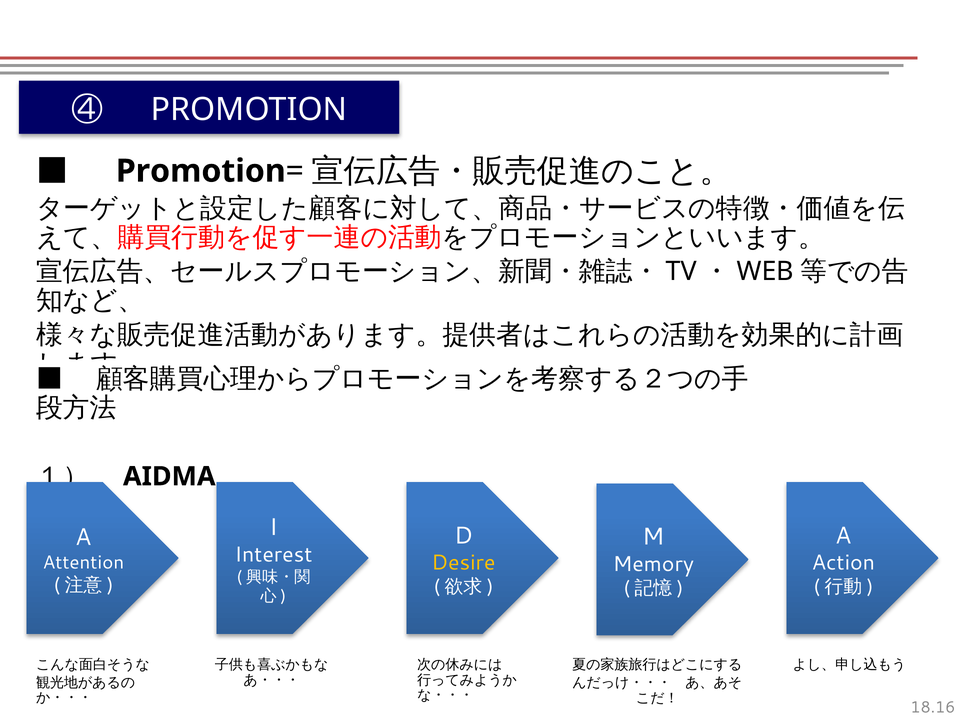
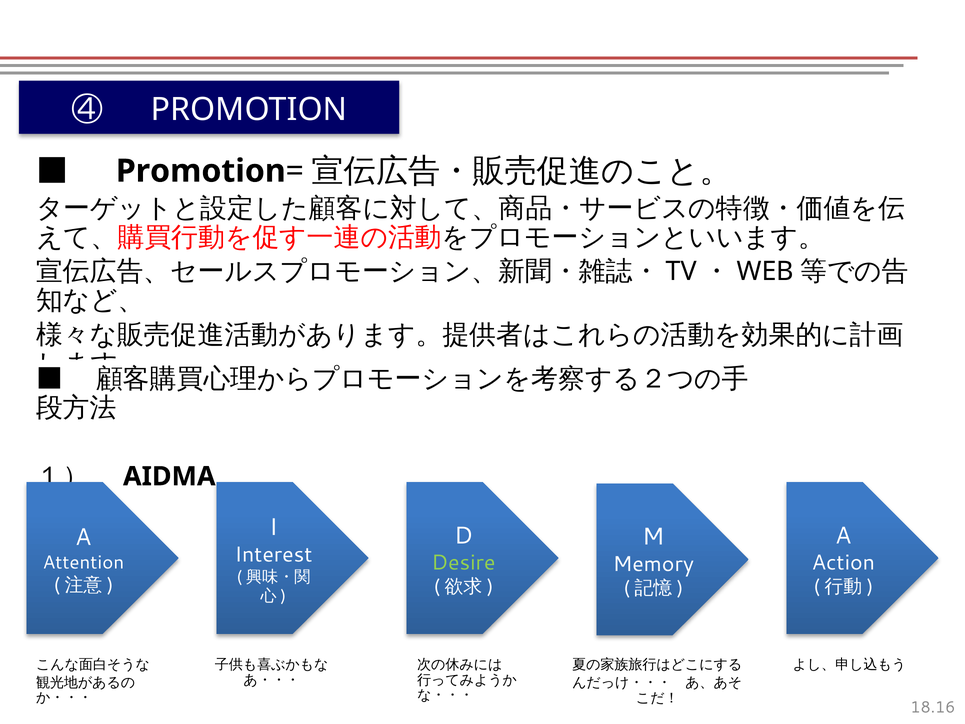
Desire colour: yellow -> light green (463, 563)
